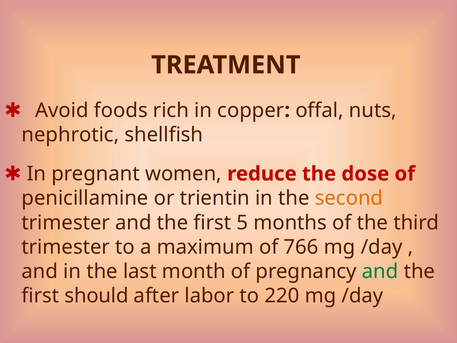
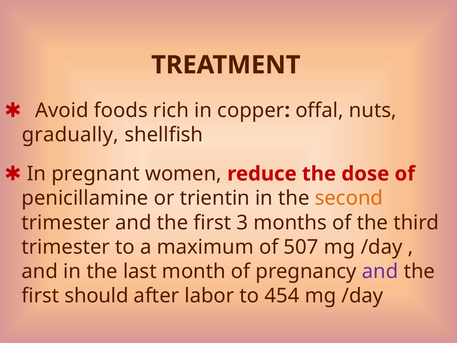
nephrotic: nephrotic -> gradually (70, 135)
5: 5 -> 3 (242, 222)
766: 766 -> 507 (301, 247)
and colour: green -> purple (380, 271)
220: 220 -> 454 (282, 296)
